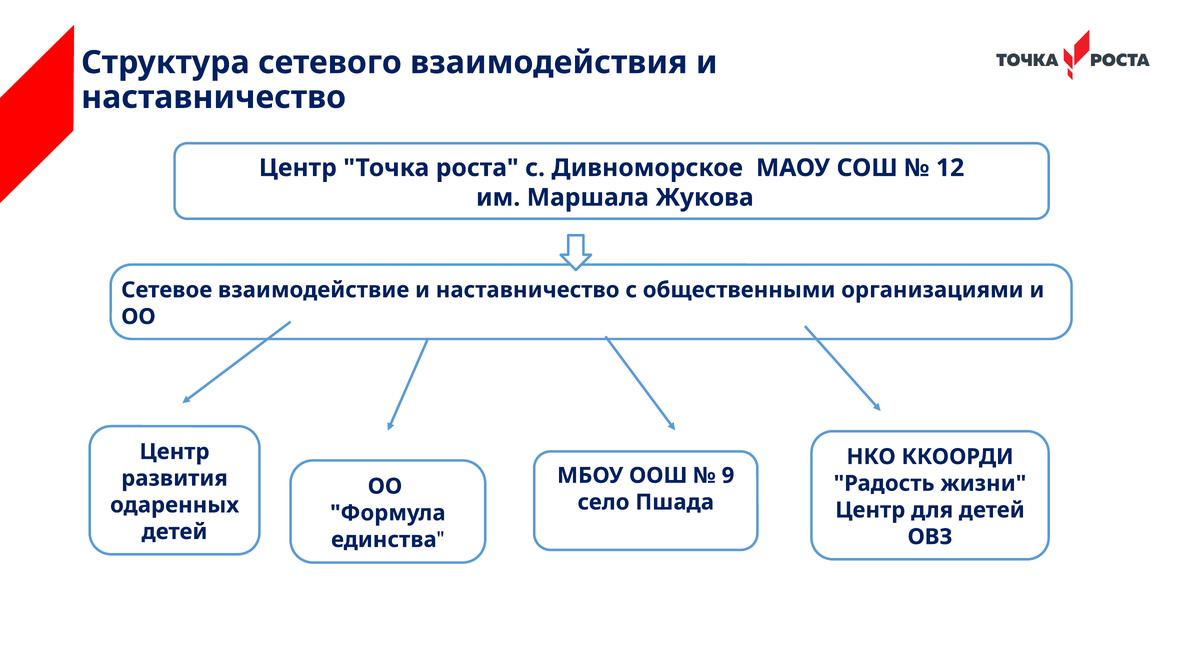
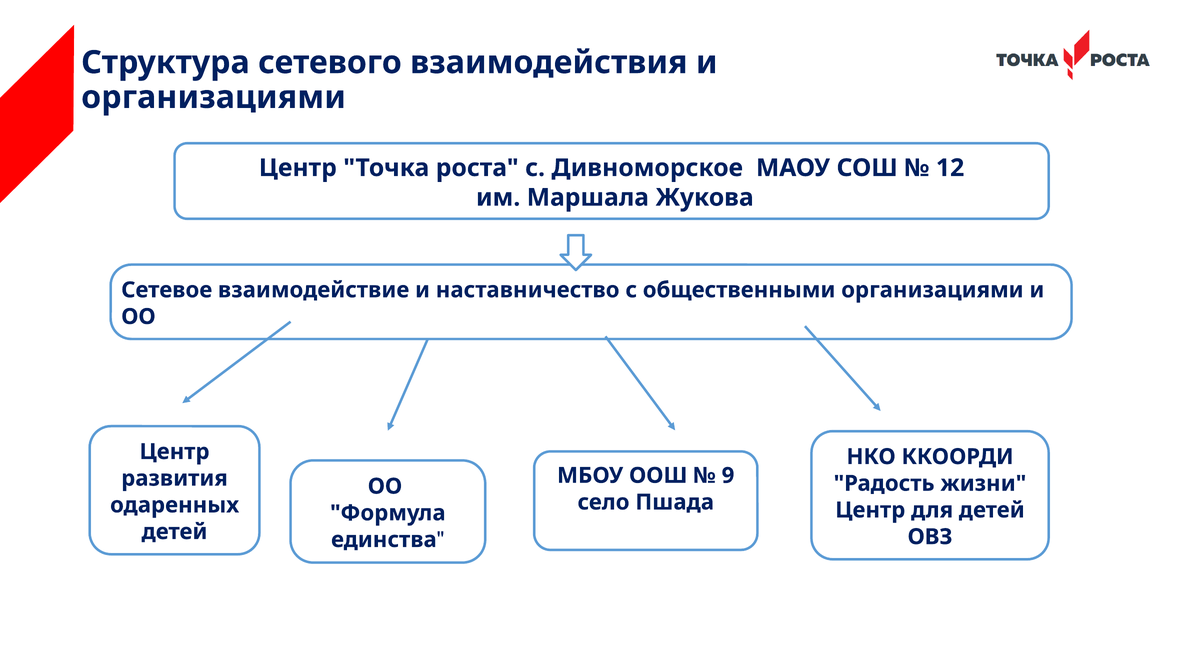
наставничество: наставничество -> организациями (214, 97)
